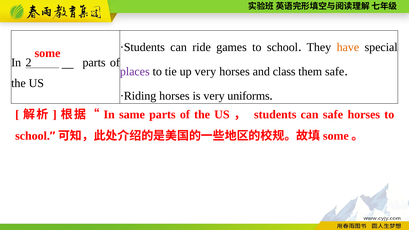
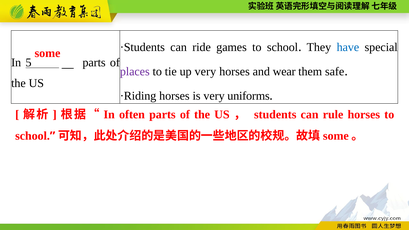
have colour: orange -> blue (348, 47)
2: 2 -> 5 (28, 63)
class: class -> wear (284, 72)
same: same -> often (132, 115)
can safe: safe -> rule (333, 115)
